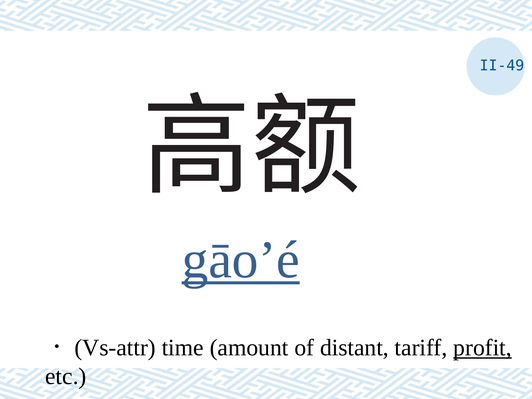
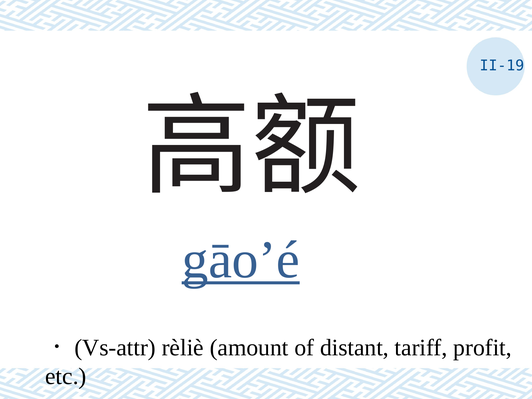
II-49: II-49 -> II-19 (502, 66)
time: time -> rèliè (183, 348)
profit underline: present -> none (483, 348)
